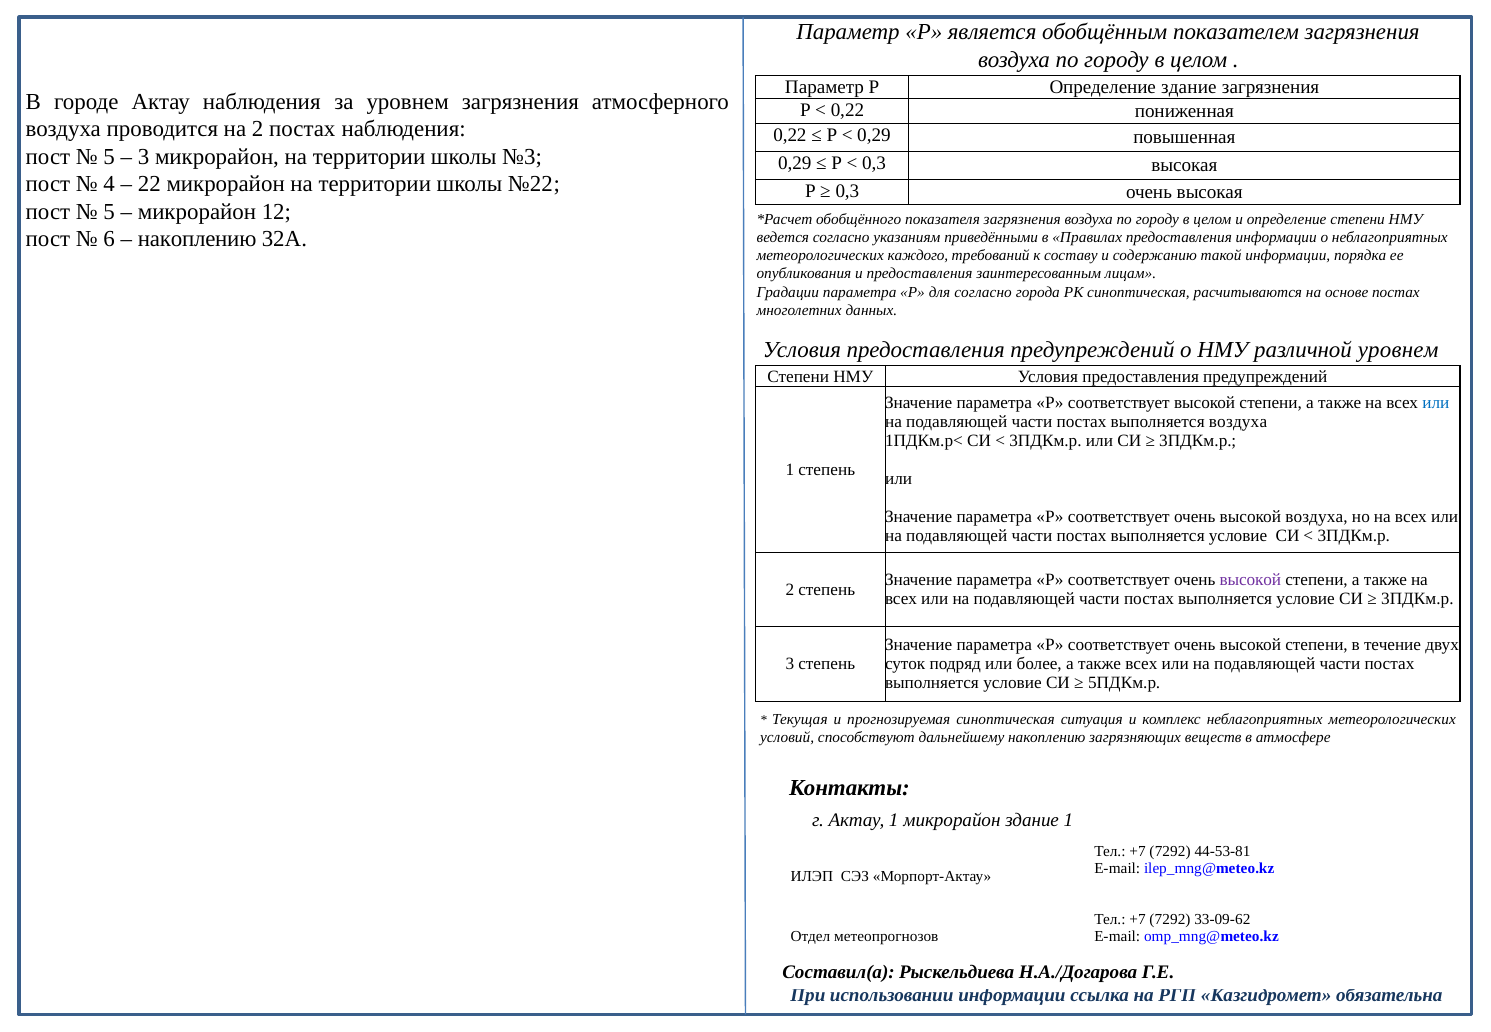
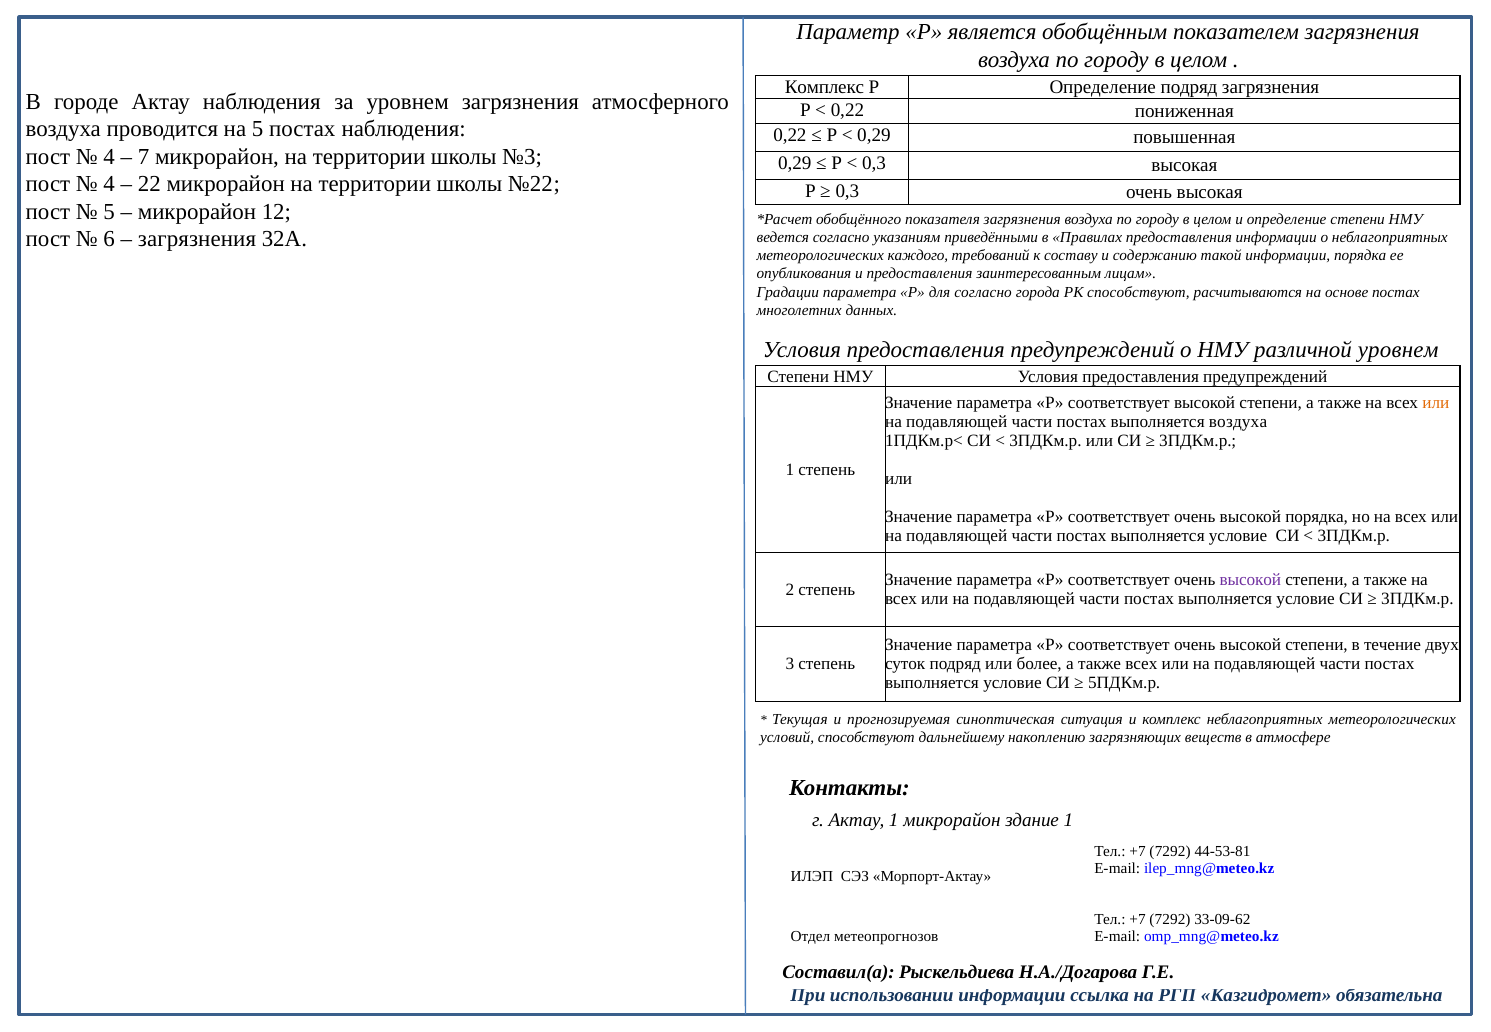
Параметр: Параметр -> Комплекс (825, 87)
Определение здание: здание -> подряд (1189, 87)
на 2: 2 -> 5 (258, 129)
5: 5 -> 4 (109, 157)
3: 3 -> 7 (144, 157)
накоплению: накоплению -> загрязнения (197, 239)
РК синоптическая: синоптическая -> способствуют (1138, 292)
или colour: blue -> orange (1436, 403)
высокой воздуха: воздуха -> порядка (1317, 517)
